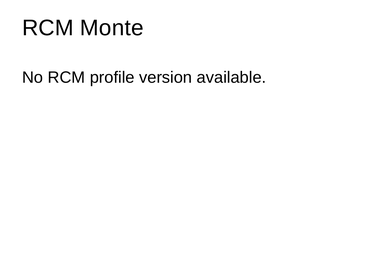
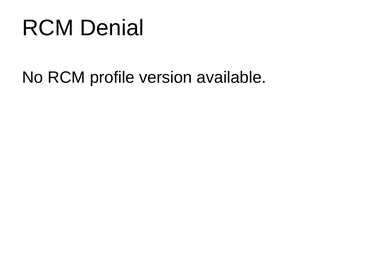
Monte: Monte -> Denial (112, 28)
